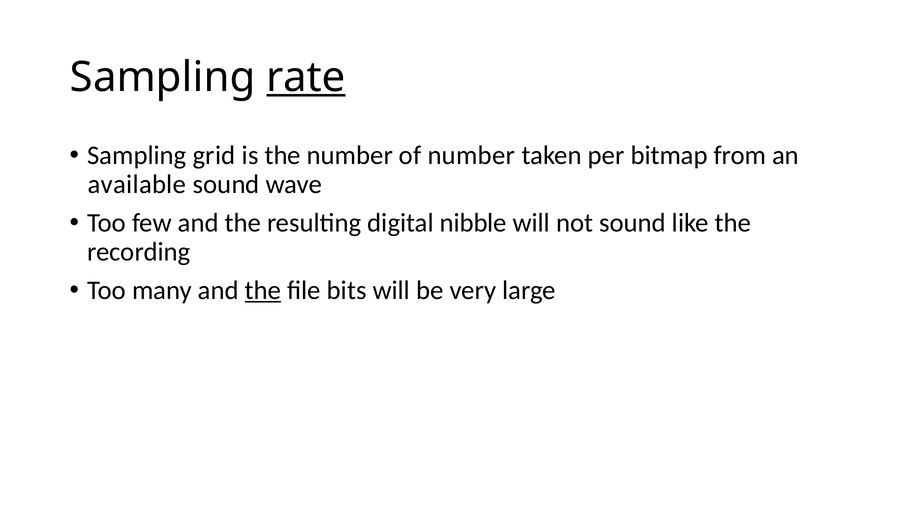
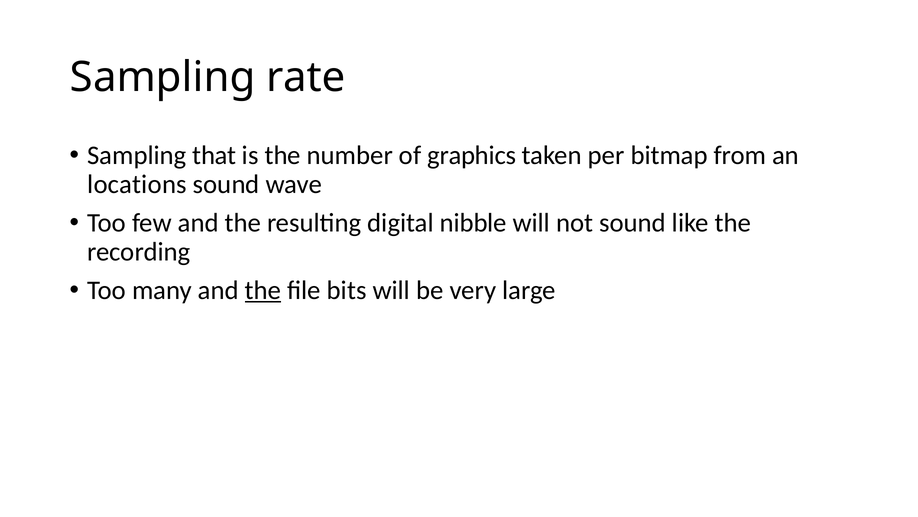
rate underline: present -> none (306, 77)
grid: grid -> that (214, 155)
of number: number -> graphics (472, 155)
available: available -> locations (137, 184)
